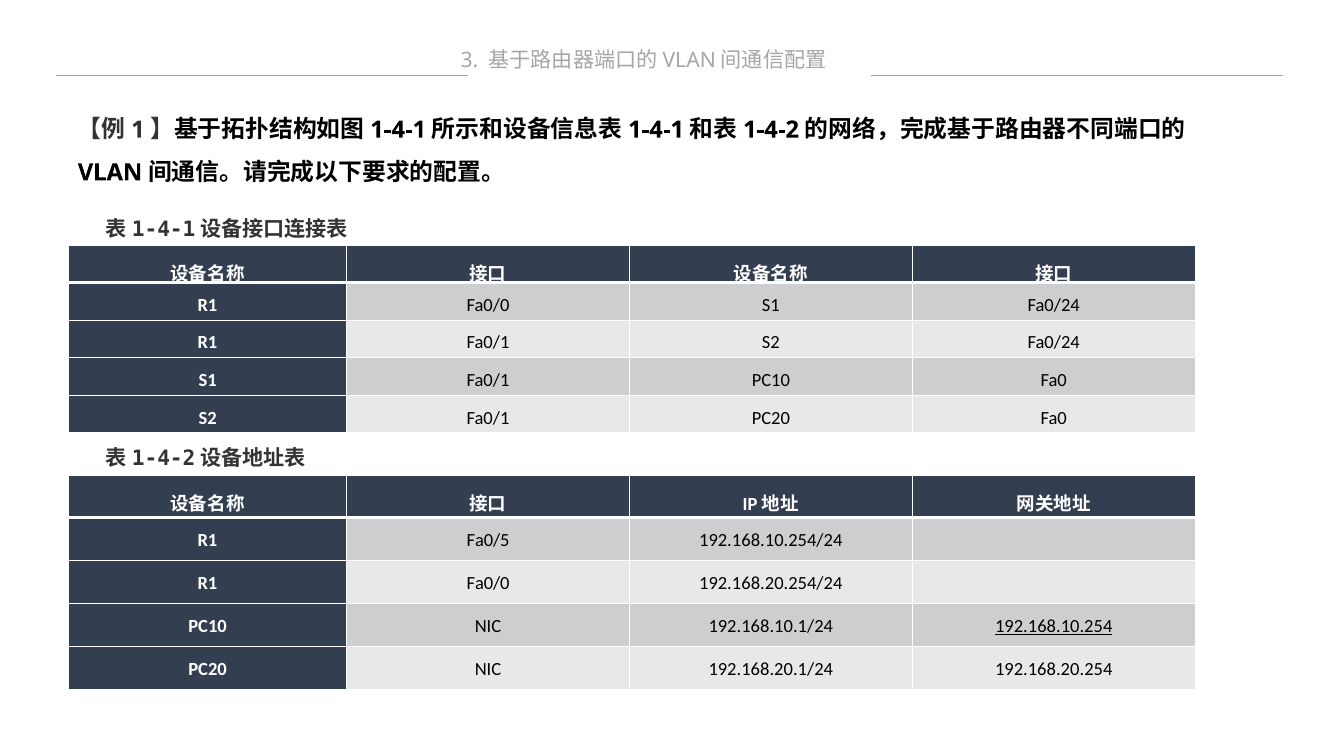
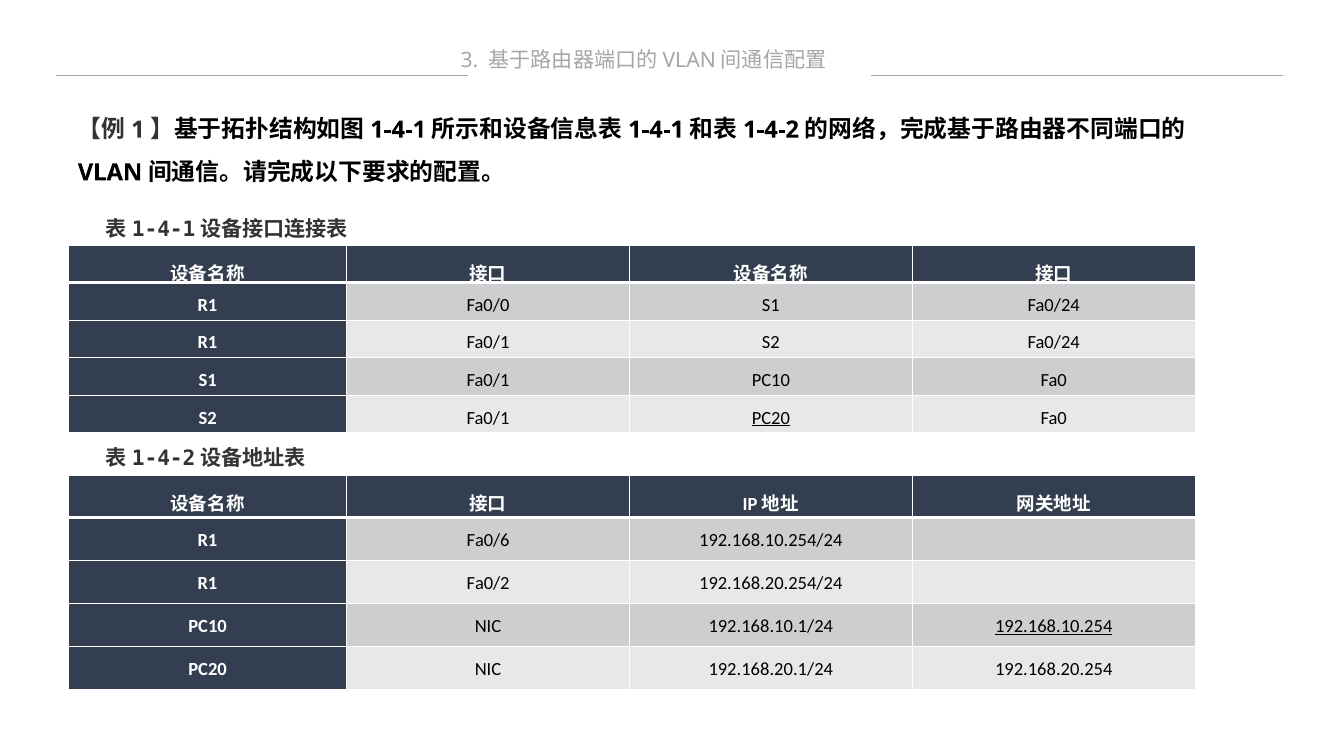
PC20 underline: none -> present (771, 418)
Fa0/5: Fa0/5 -> Fa0/6 (488, 540)
Fa0/0: Fa0/0 -> Fa0/2 (488, 583)
